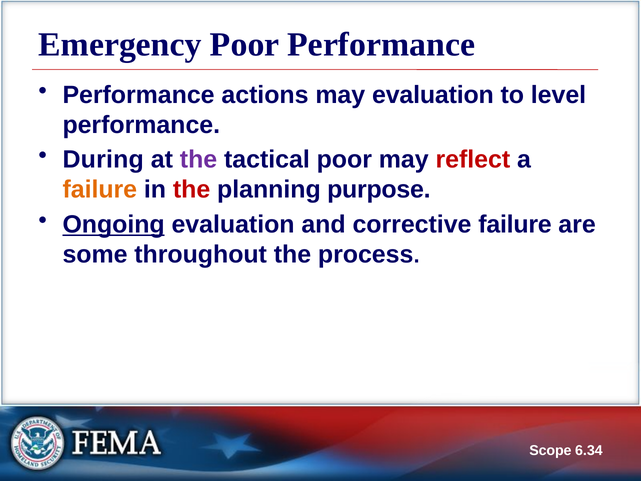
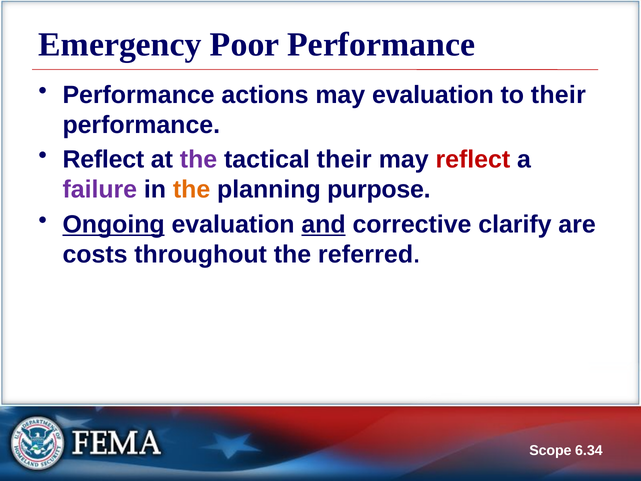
to level: level -> their (558, 95)
During: During -> Reflect (103, 160)
tactical poor: poor -> their (344, 160)
failure colour: orange -> purple (100, 190)
the colour: red -> orange (192, 190)
and underline: none -> present (324, 225)
corrective failure: failure -> clarify (515, 225)
some: some -> costs (95, 254)
process: process -> referred (366, 254)
